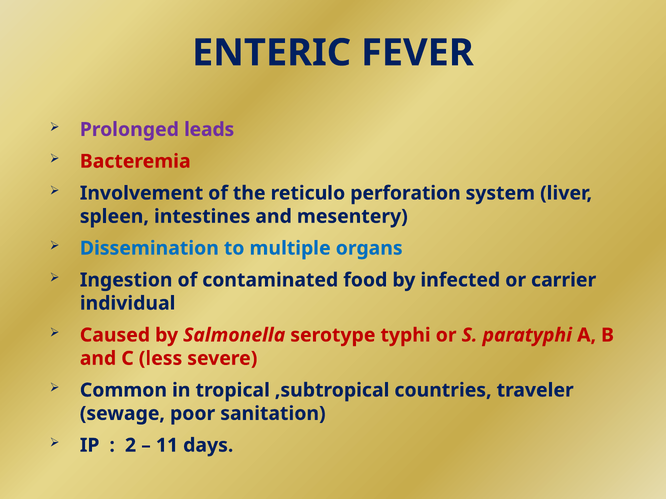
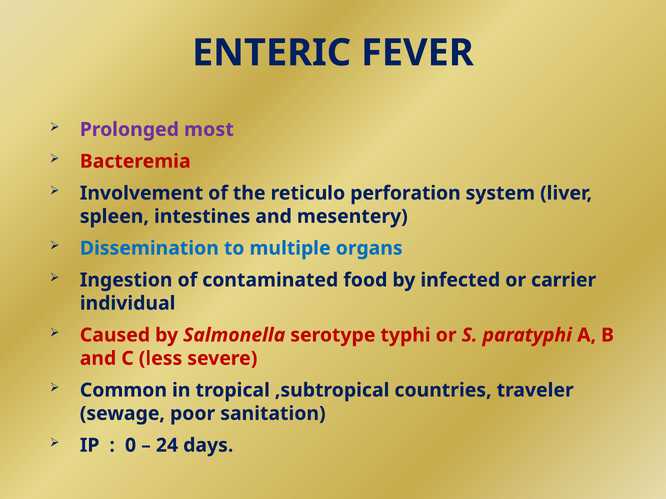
leads: leads -> most (209, 130)
2: 2 -> 0 (131, 446)
11: 11 -> 24 (167, 446)
